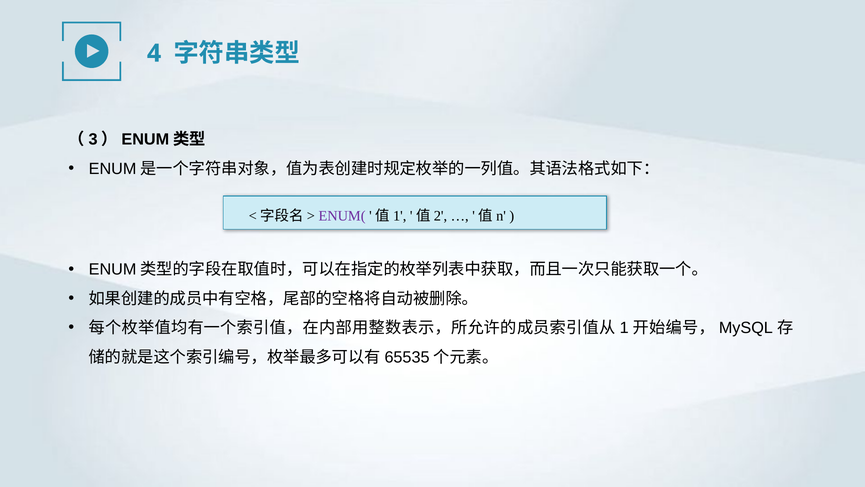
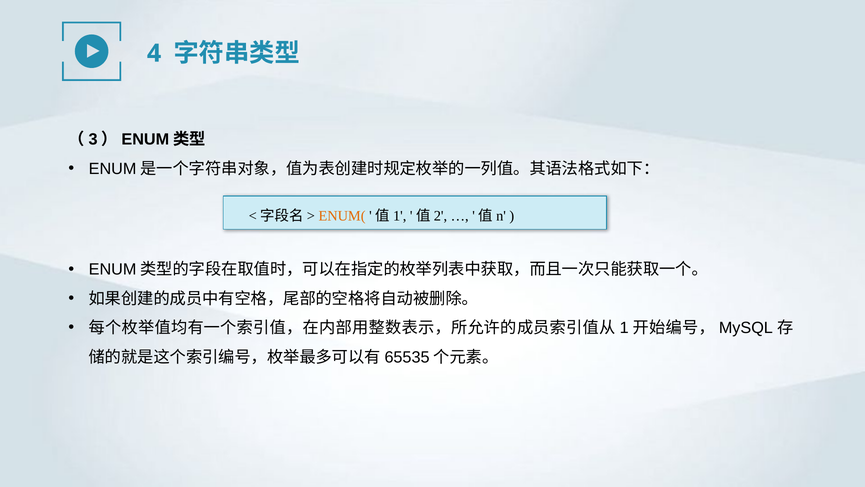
ENUM( colour: purple -> orange (342, 216)
